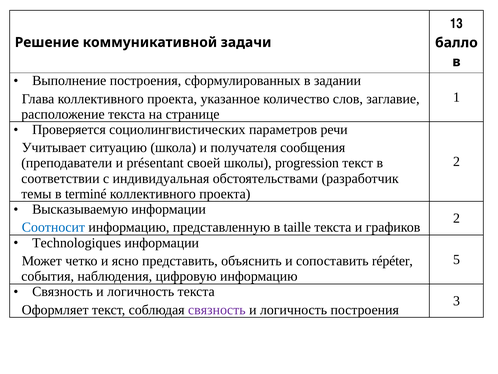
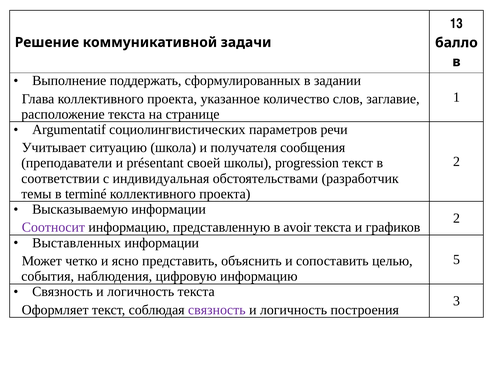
Выполнение построения: построения -> поддержать (146, 81)
Проверяется: Проверяется -> Argumentatif (69, 129)
Соотносит colour: blue -> purple (53, 227)
taille: taille -> avoir (297, 227)
Technologiques: Technologiques -> Выставленных (77, 242)
répéter: répéter -> целью (392, 261)
